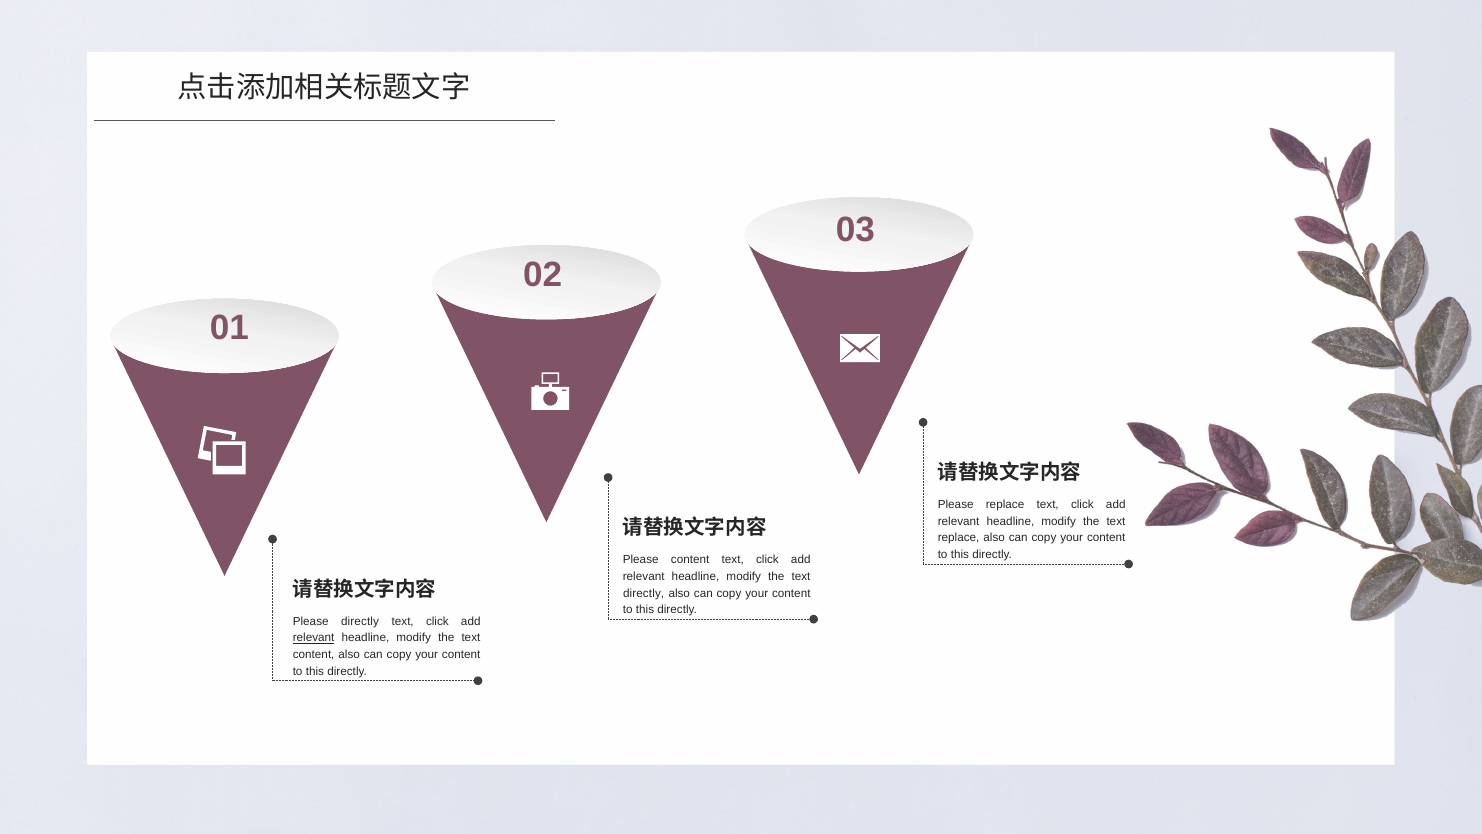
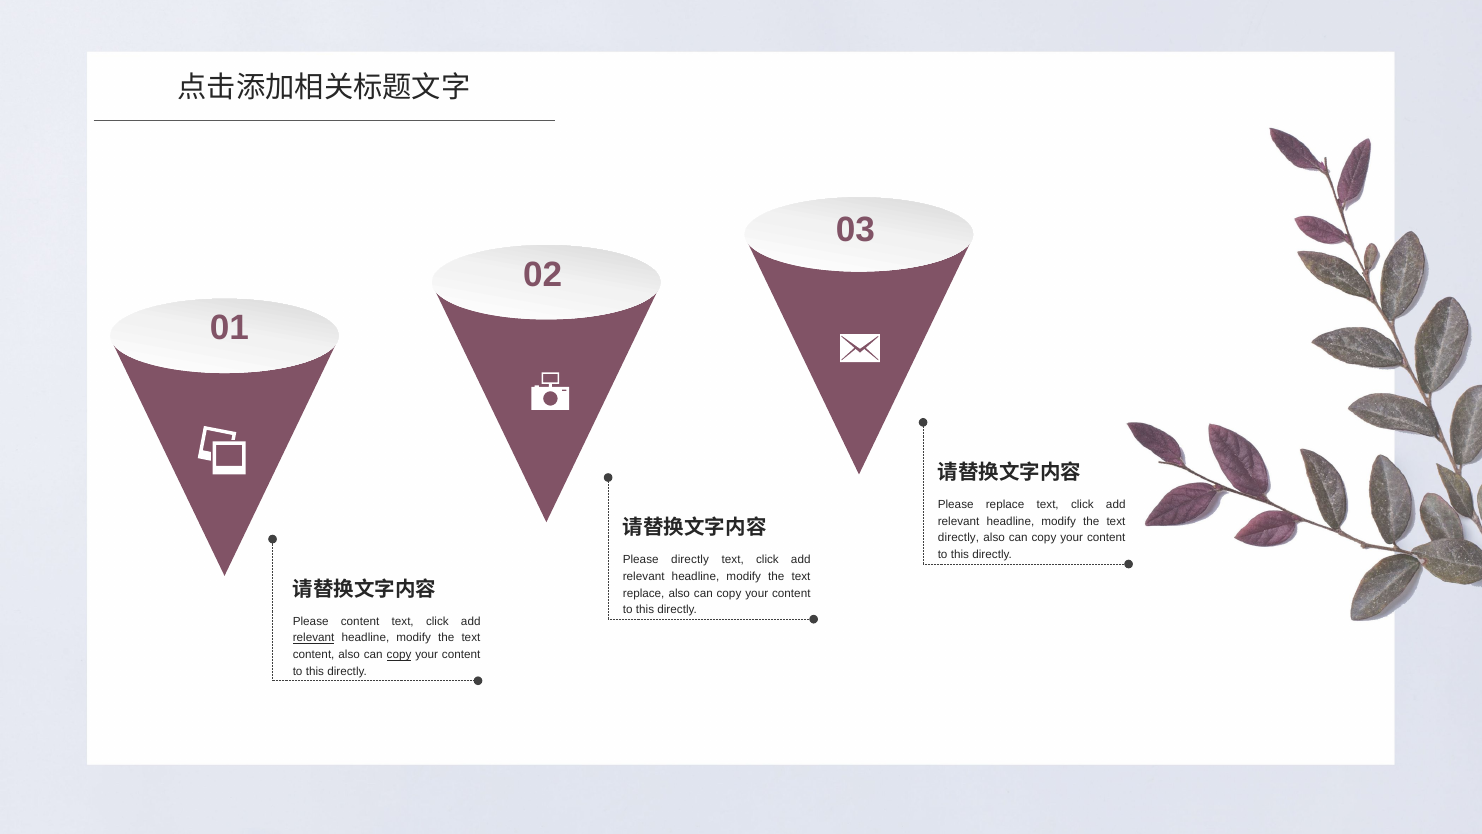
replace: replace -> directly (959, 538)
Please content: content -> directly (690, 559)
directly: directly -> replace (644, 593)
Please directly: directly -> content (360, 621)
copy underline: none -> present (399, 655)
